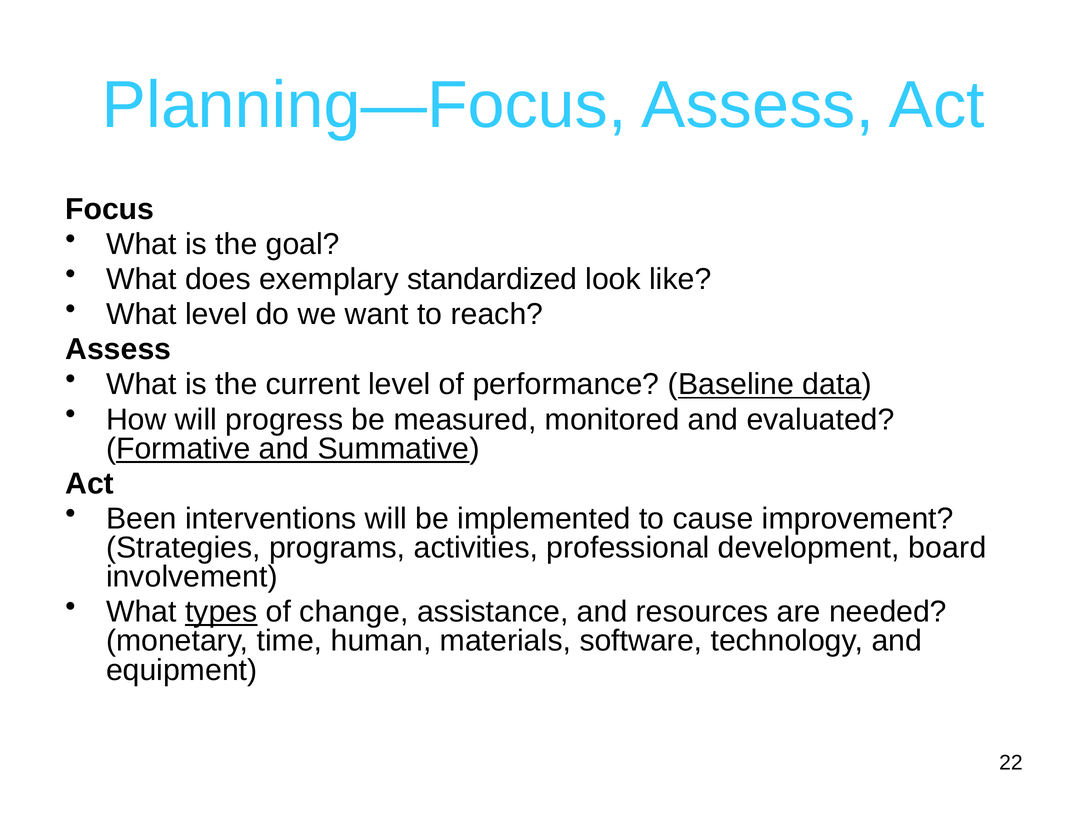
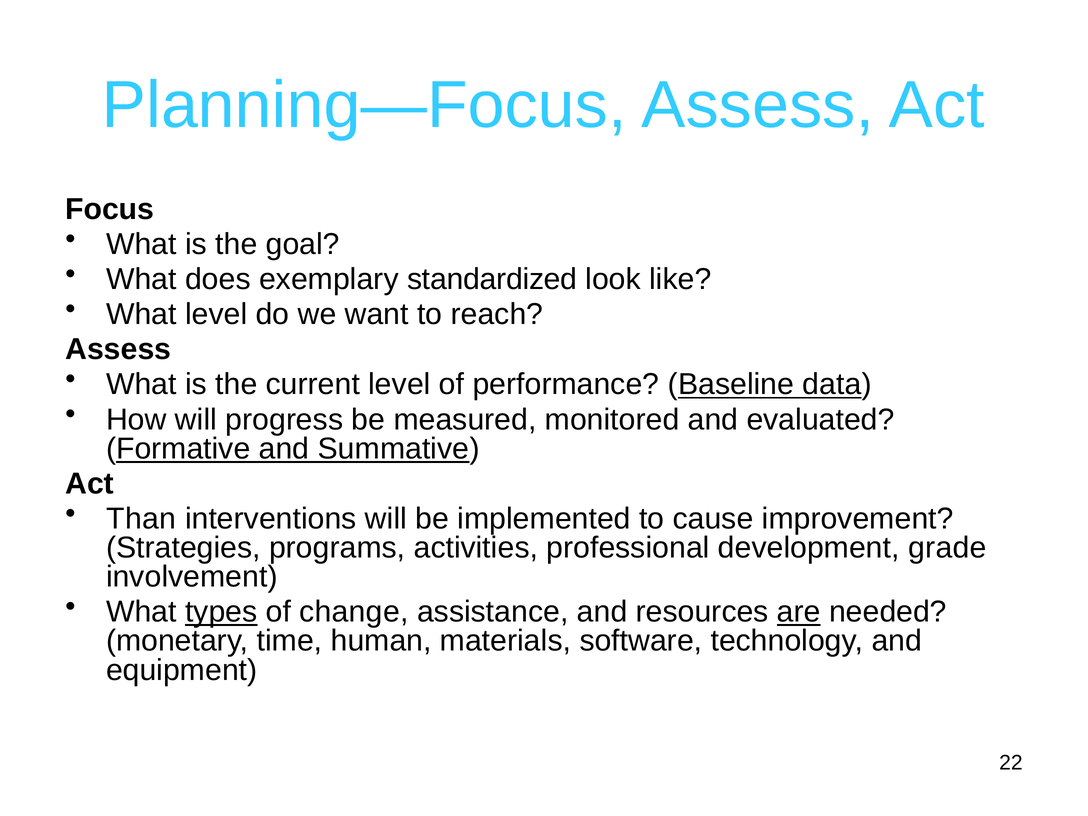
Been: Been -> Than (141, 519)
board: board -> grade (947, 548)
are underline: none -> present (799, 612)
